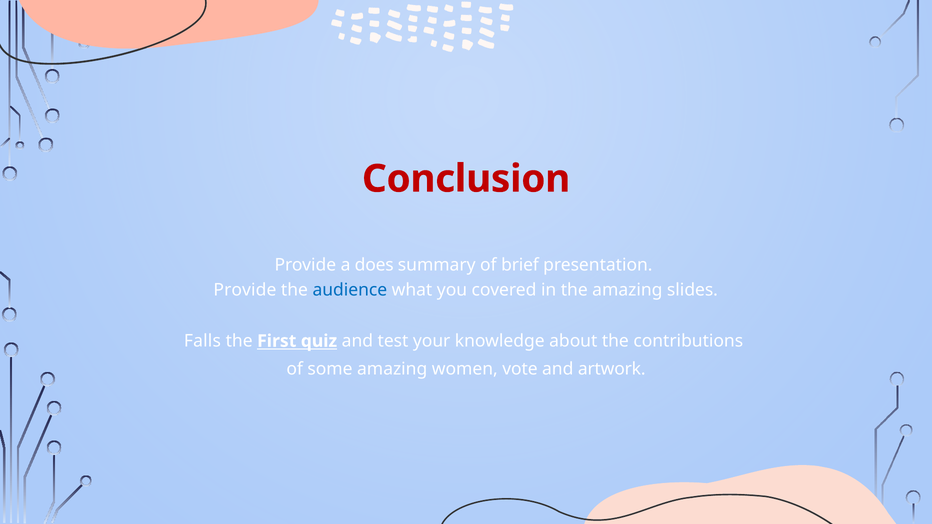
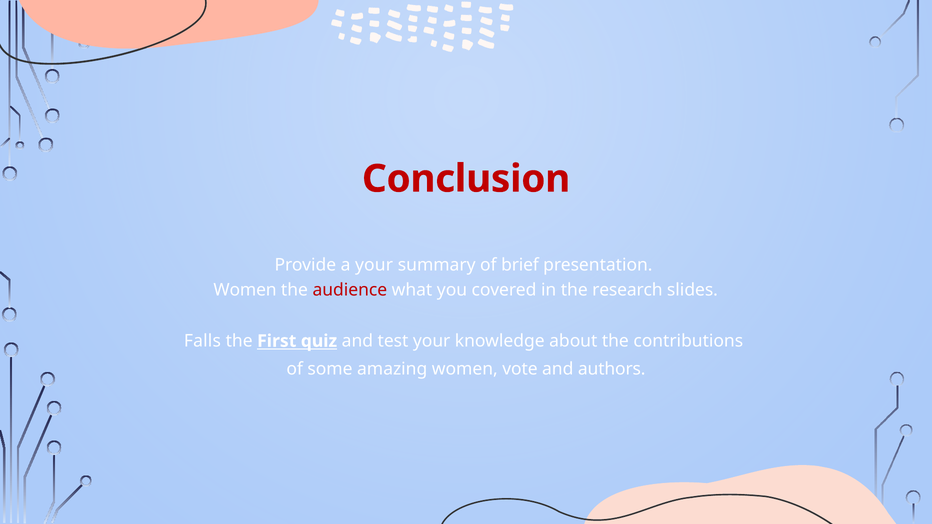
a does: does -> your (374, 265)
Provide: Provide -> Women (245, 290)
audience colour: blue -> red (350, 290)
the amazing: amazing -> research (627, 290)
artwork: artwork -> authors (612, 369)
